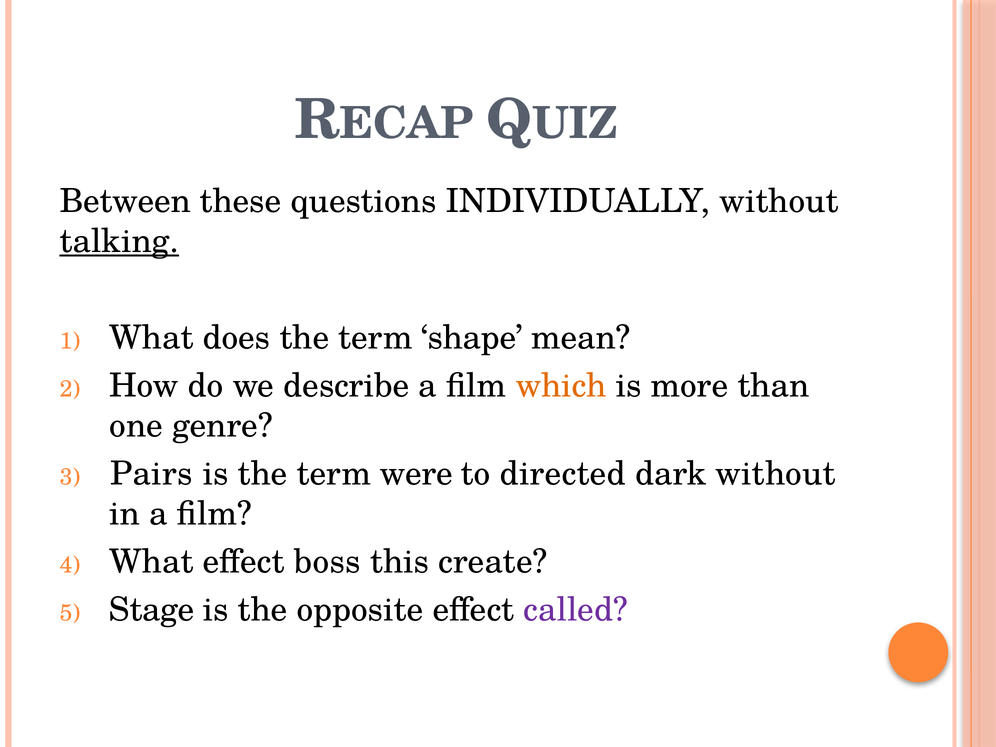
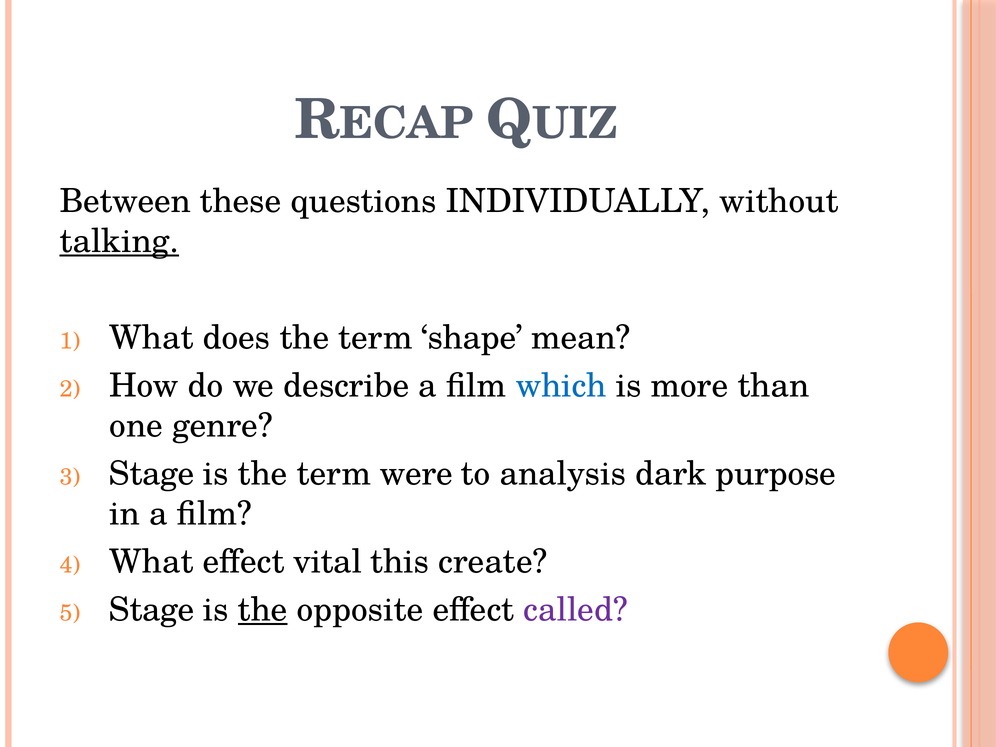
which colour: orange -> blue (561, 386)
Pairs: Pairs -> Stage (152, 474)
directed: directed -> analysis (563, 474)
dark without: without -> purpose (776, 474)
boss: boss -> vital (328, 562)
the underline: none -> present (263, 610)
